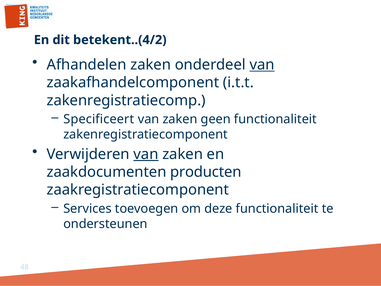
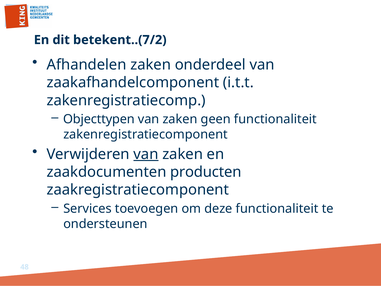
betekent..(4/2: betekent..(4/2 -> betekent..(7/2 (120, 40)
van underline: present -> none (262, 65)
Specificeert: Specificeert -> Objecttypen (99, 119)
